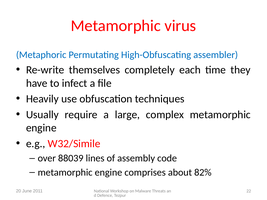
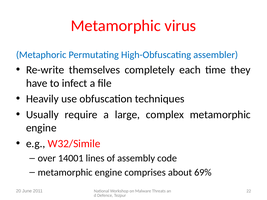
88039: 88039 -> 14001 (71, 158)
82%: 82% -> 69% (203, 173)
